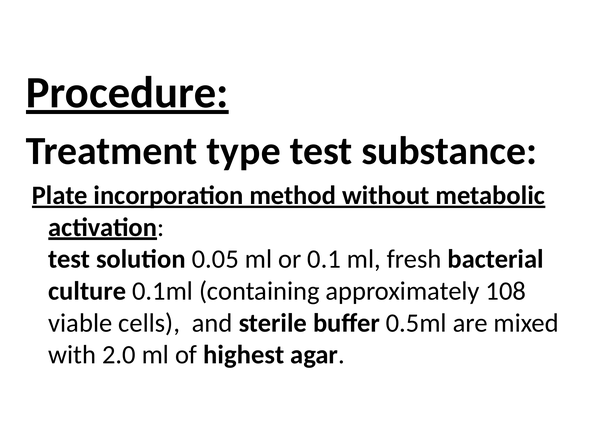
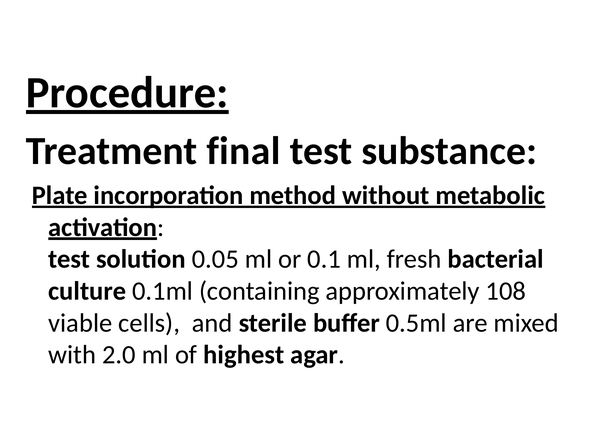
type: type -> final (243, 151)
